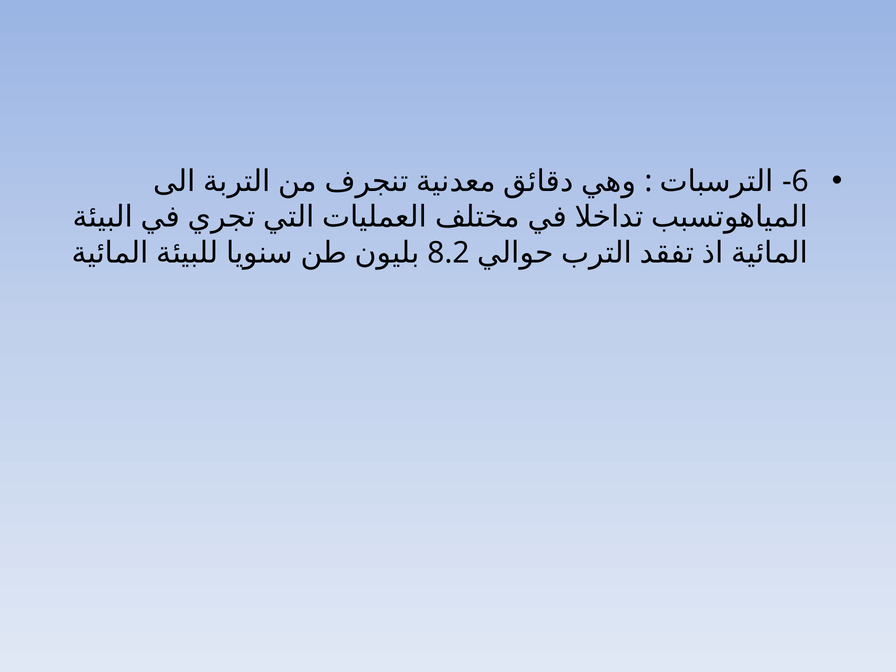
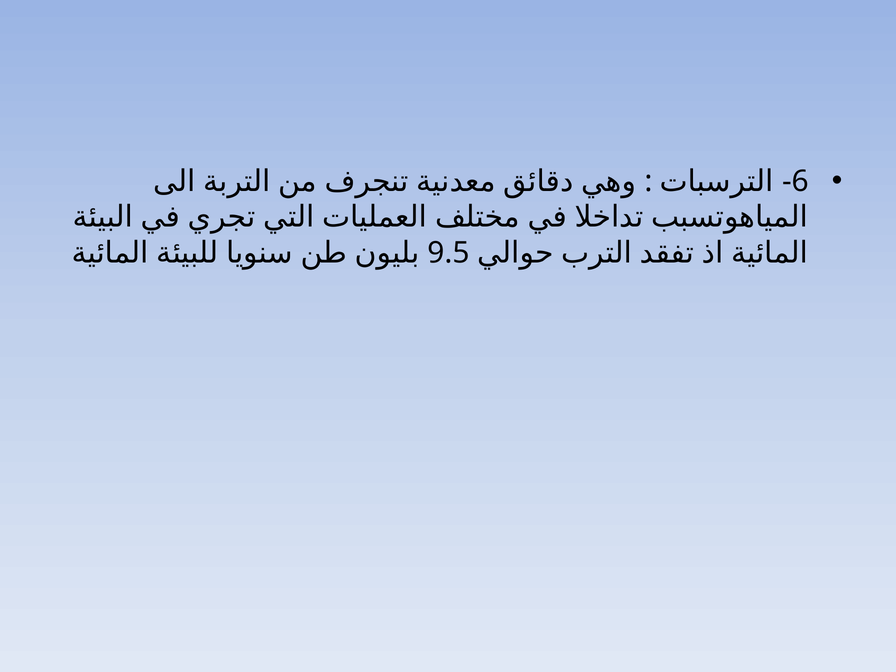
8.2: 8.2 -> 9.5 (448, 253)
